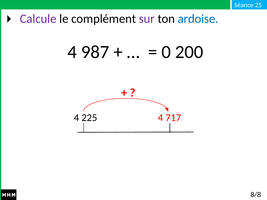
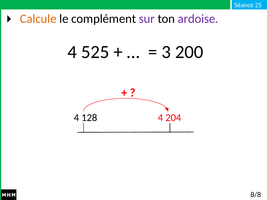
Calcule colour: purple -> orange (38, 19)
ardoise colour: blue -> purple (198, 19)
987: 987 -> 525 (95, 52)
0: 0 -> 3 (166, 52)
225: 225 -> 128 (89, 118)
717: 717 -> 204 (173, 118)
